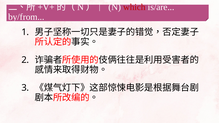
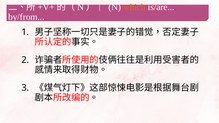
which colour: red -> orange (134, 7)
